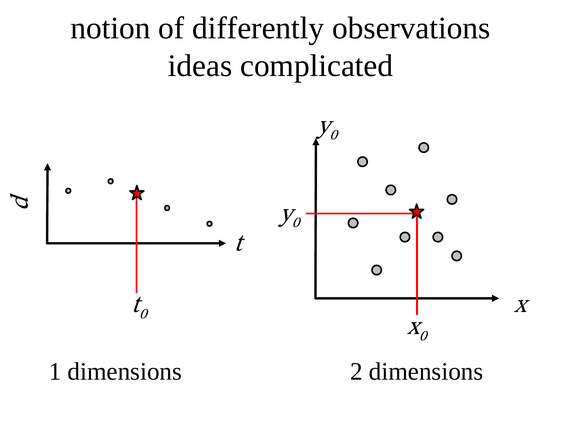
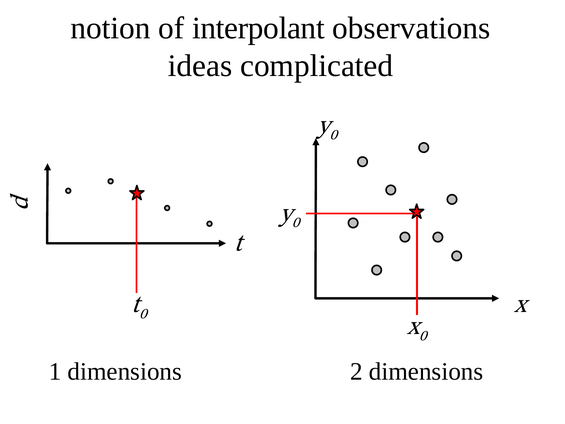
differently: differently -> interpolant (258, 28)
